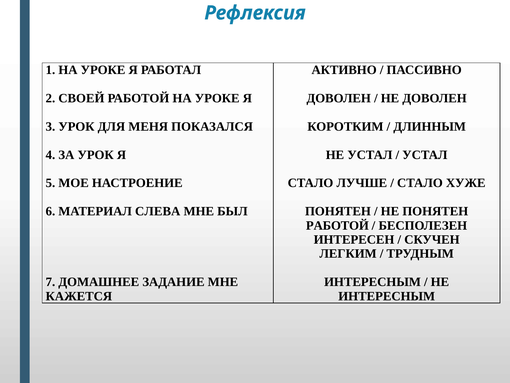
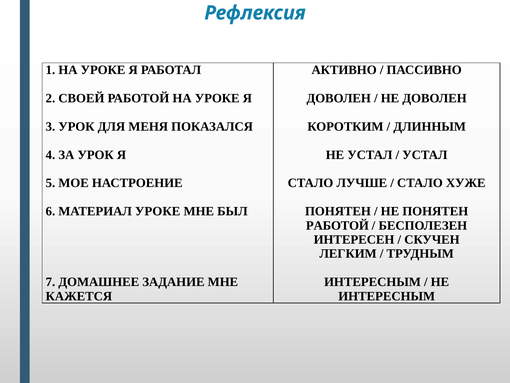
МАТЕРИАЛ СЛЕВА: СЛЕВА -> УРОКЕ (158, 211)
